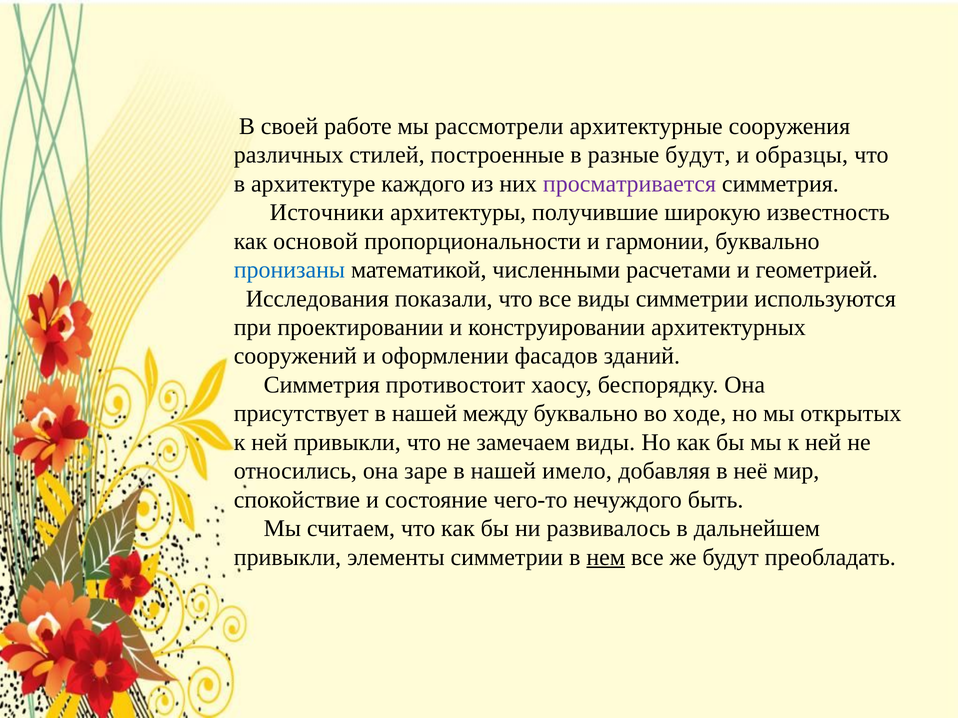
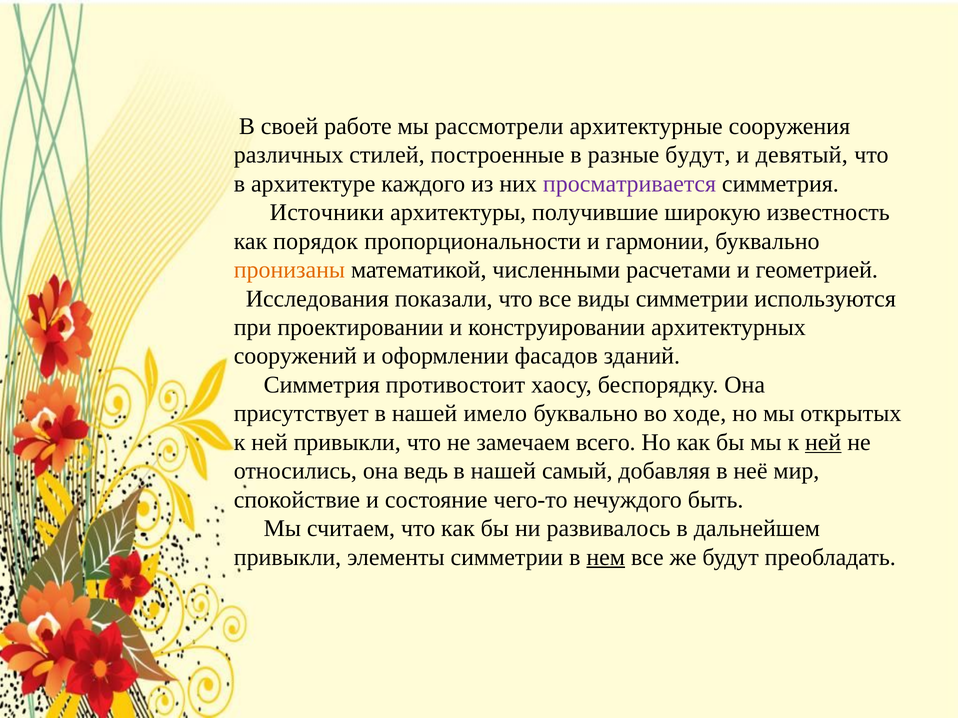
образцы: образцы -> девятый (802, 155)
основой: основой -> порядок (316, 241)
пронизаны colour: blue -> orange (289, 270)
между: между -> имело (495, 414)
замечаем виды: виды -> всего (606, 443)
ней underline: none -> present (823, 443)
заре: заре -> ведь (426, 471)
имело: имело -> самый (577, 471)
